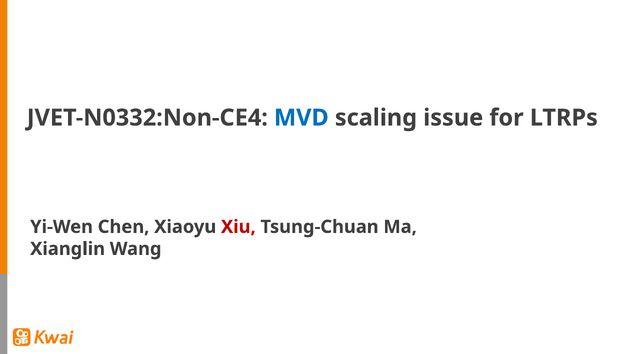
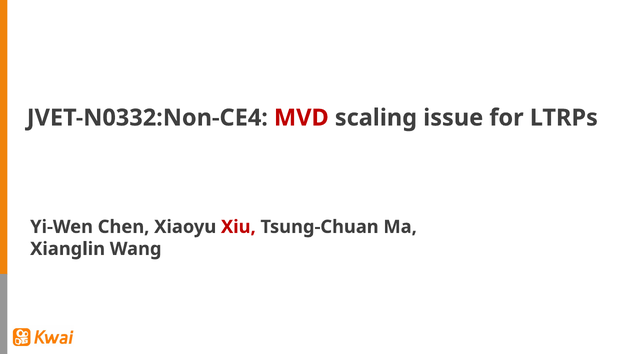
MVD colour: blue -> red (301, 118)
